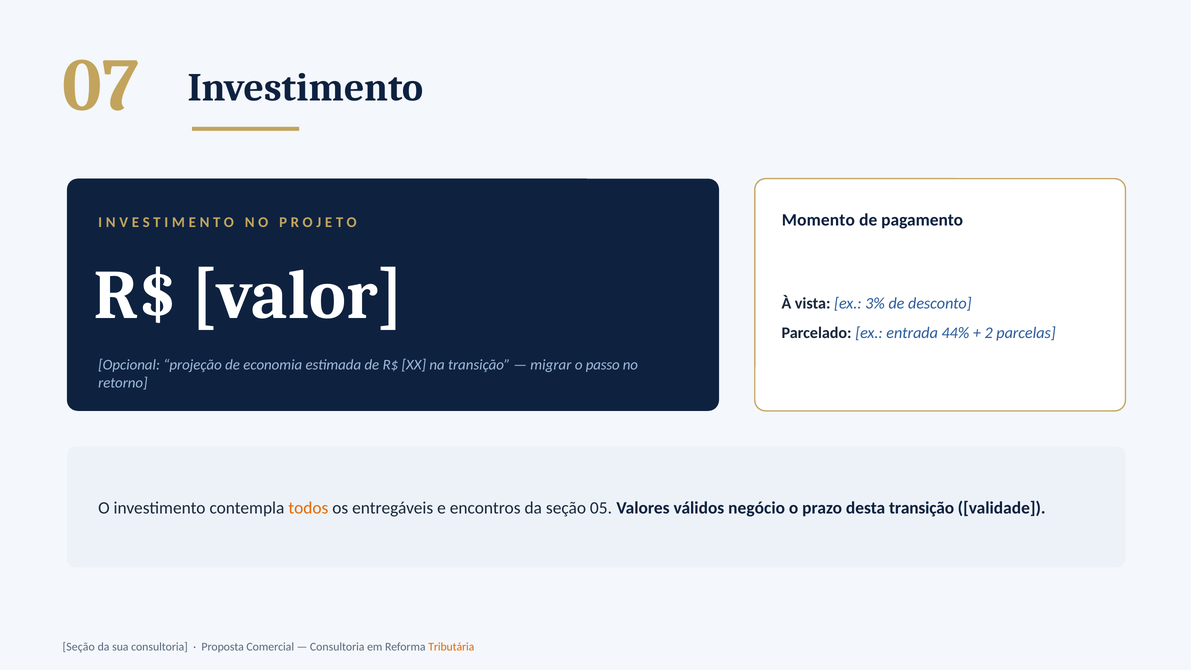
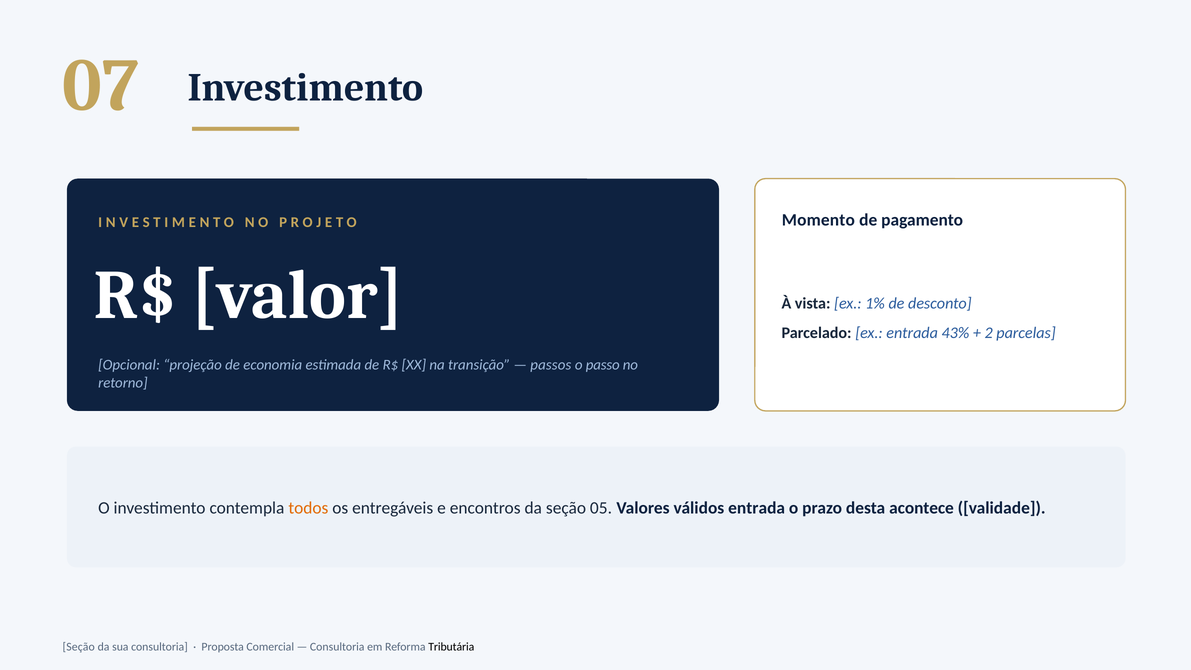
3%: 3% -> 1% (875, 304)
44%: 44% -> 43% (955, 333)
migrar: migrar -> passos (551, 365)
válidos negócio: negócio -> entrada (757, 508)
desta transição: transição -> acontece (922, 508)
Tributária colour: orange -> black (451, 647)
